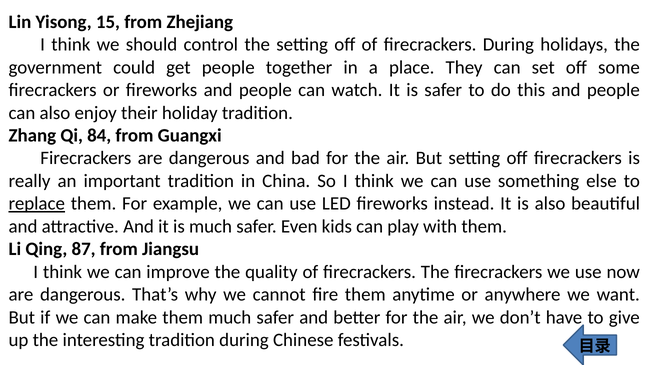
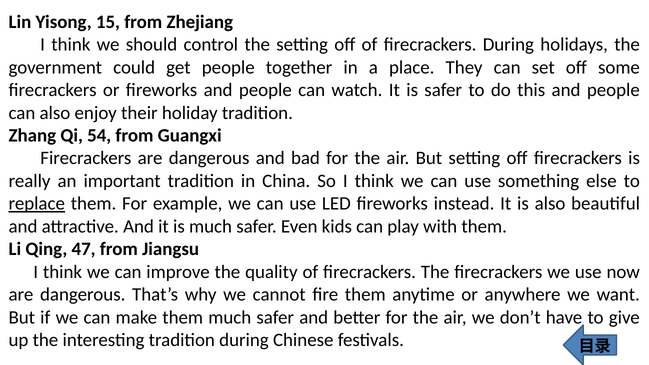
84: 84 -> 54 (99, 136)
87: 87 -> 47 (84, 249)
